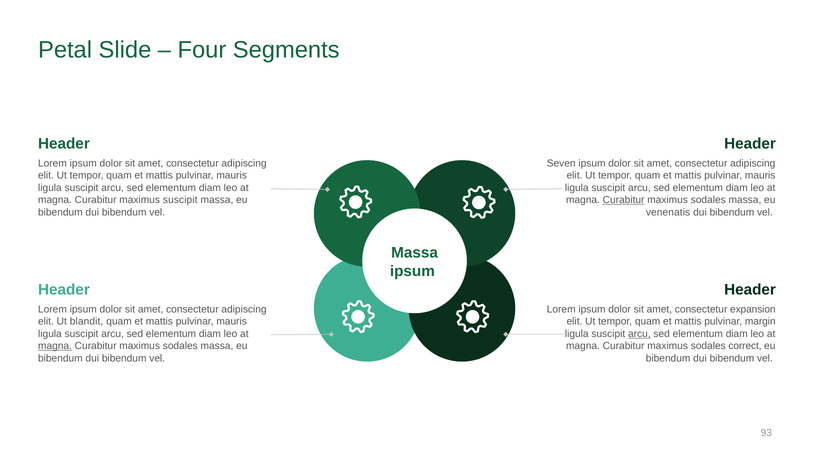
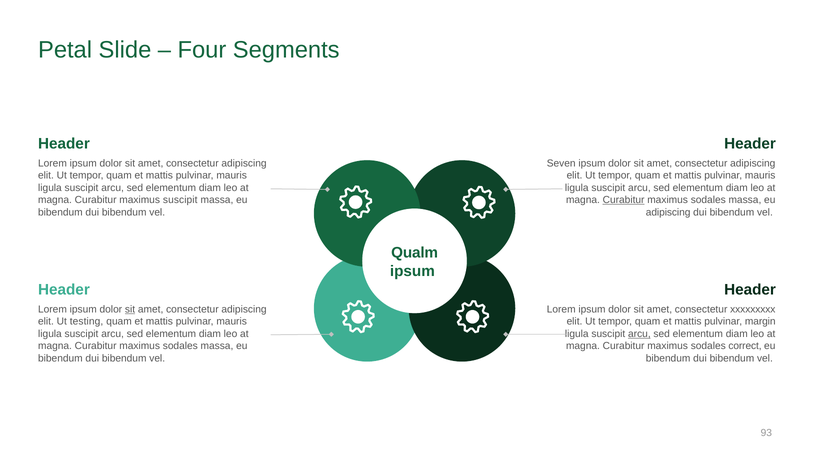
venenatis: venenatis -> adipiscing (668, 212)
Massa: Massa -> Qualm (415, 253)
sit underline: none -> present (130, 309)
expansion: expansion -> xxxxxxxxx (753, 309)
blandit: blandit -> testing (87, 321)
magna underline: present -> none (55, 346)
